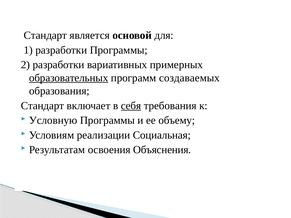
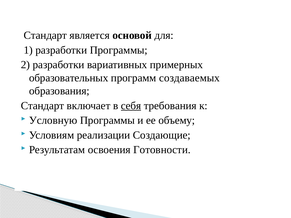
образовательных underline: present -> none (69, 78)
Социальная: Социальная -> Создающие (162, 135)
Объяснения: Объяснения -> Готовности (162, 150)
